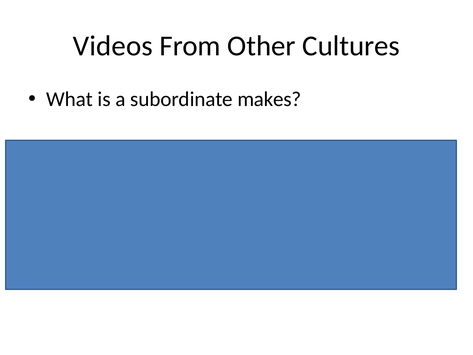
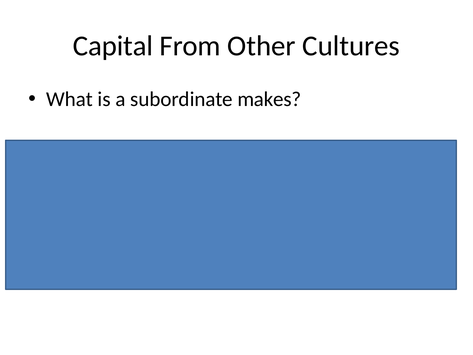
Videos: Videos -> Capital (113, 46)
